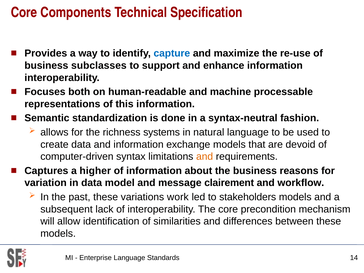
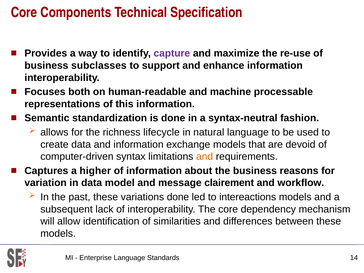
capture colour: blue -> purple (172, 53)
systems: systems -> lifecycle (162, 132)
variations work: work -> done (178, 197)
stakeholders: stakeholders -> intereactions (248, 197)
precondition: precondition -> dependency (268, 209)
